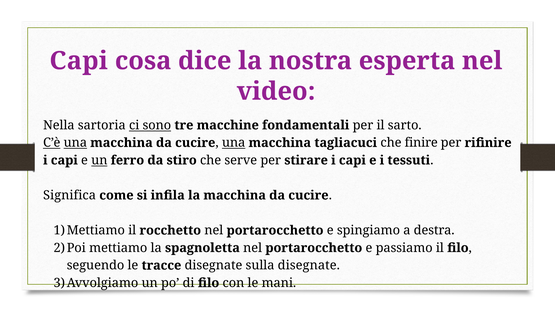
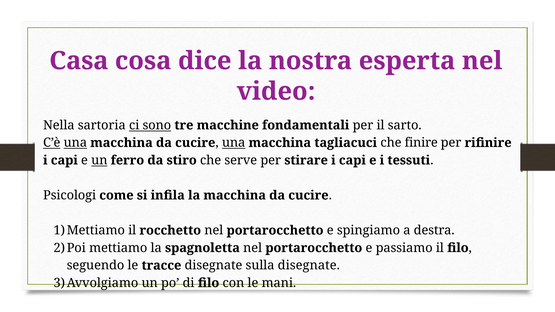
Capi: Capi -> Casa (79, 61)
Significa: Significa -> Psicologi (70, 195)
